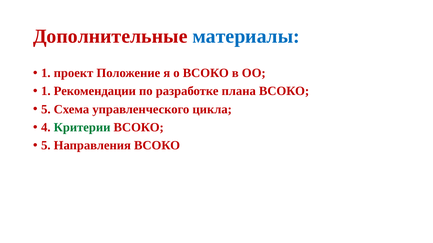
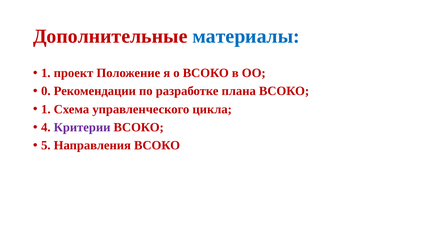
1: 1 -> 0 (46, 91)
5: 5 -> 1 (46, 110)
Критерии colour: green -> purple (82, 128)
